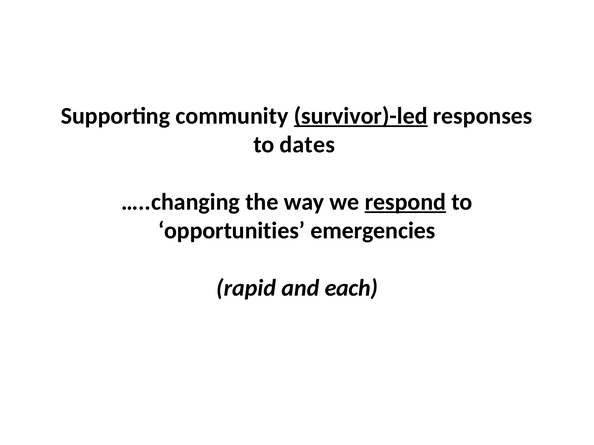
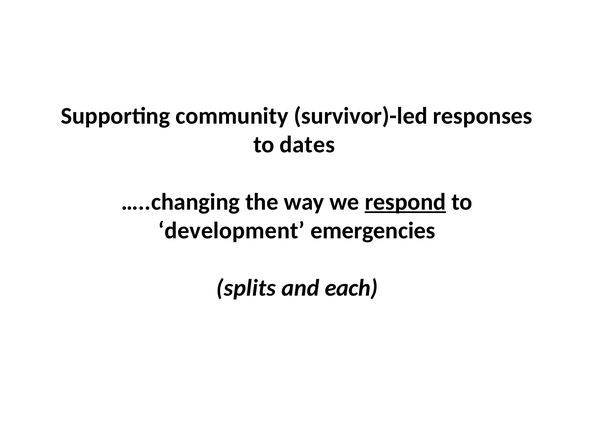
survivor)-led underline: present -> none (361, 116)
opportunities: opportunities -> development (231, 231)
rapid: rapid -> splits (246, 288)
